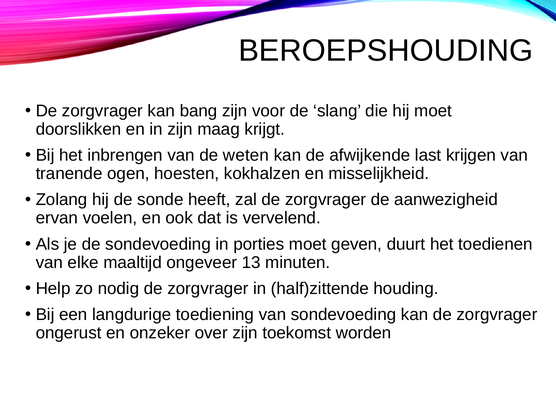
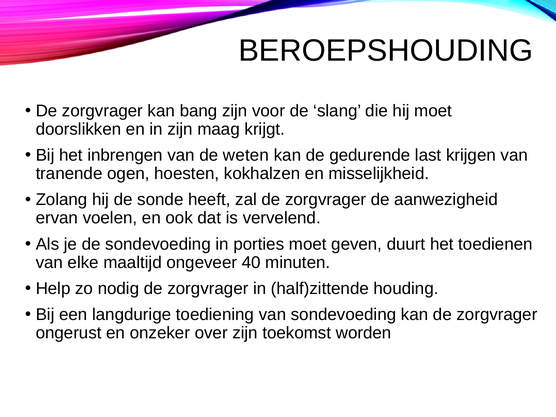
afwijkende: afwijkende -> gedurende (370, 155)
13: 13 -> 40 (251, 262)
